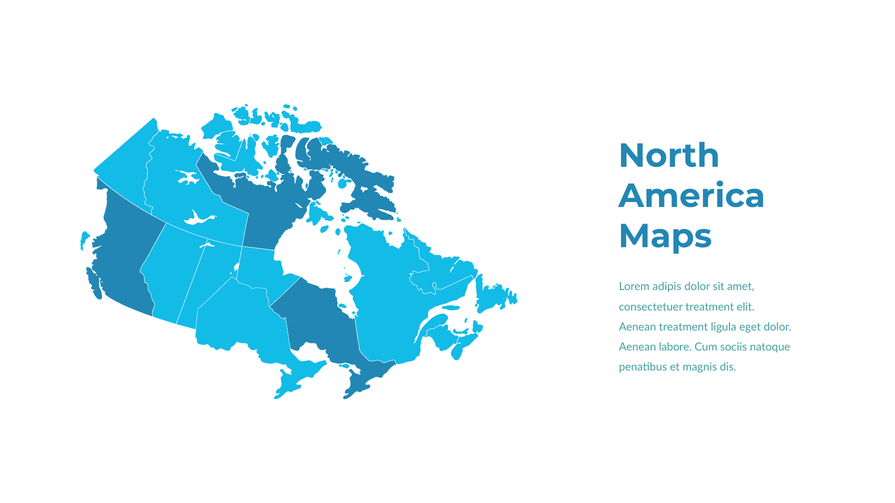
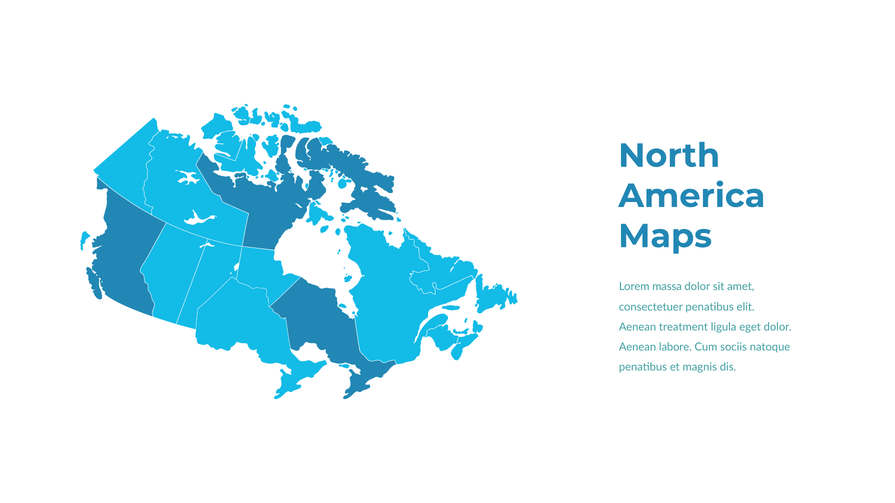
adipis: adipis -> massa (667, 287)
consectetuer treatment: treatment -> penatibus (710, 307)
